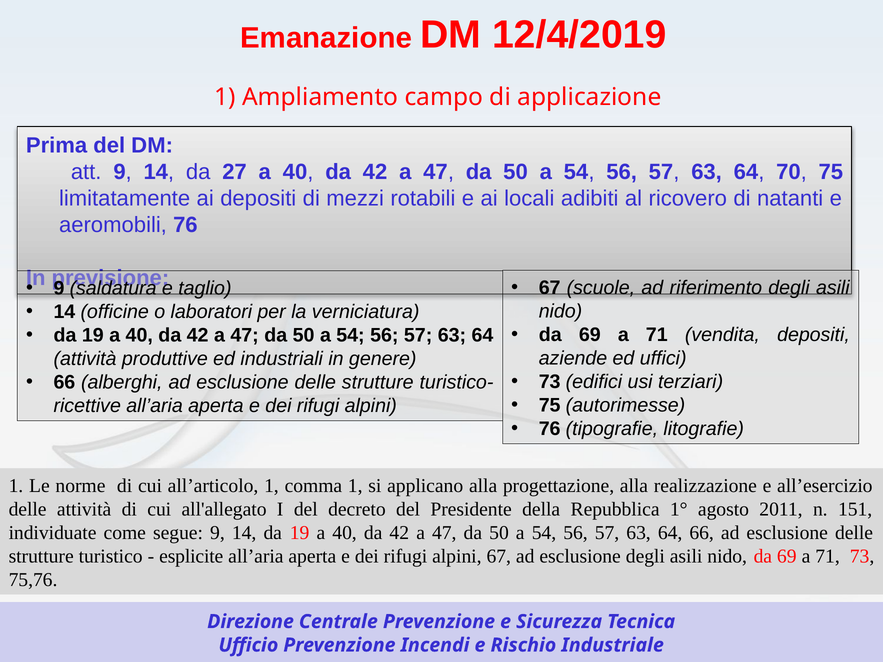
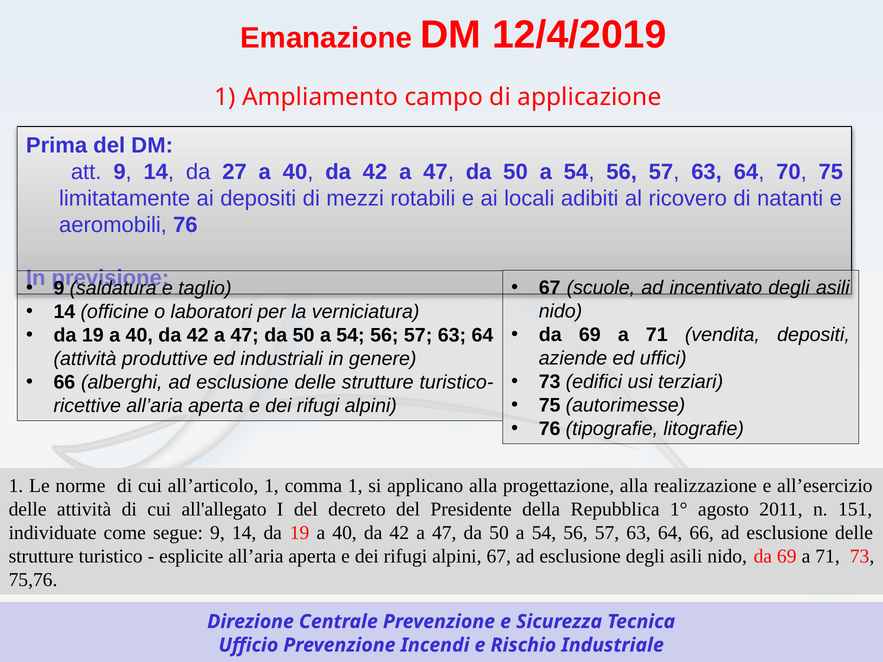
riferimento: riferimento -> incentivato (716, 288)
